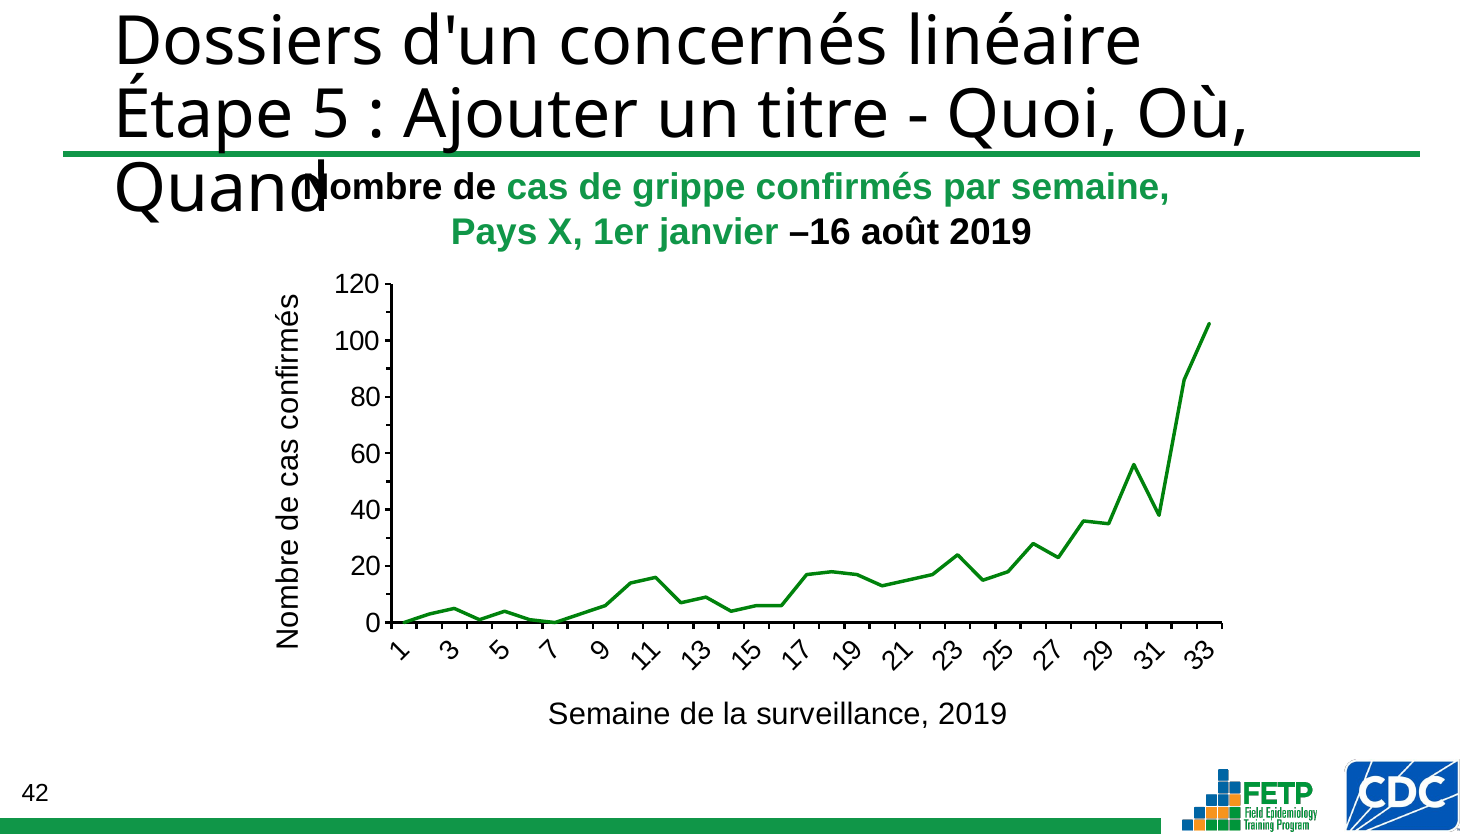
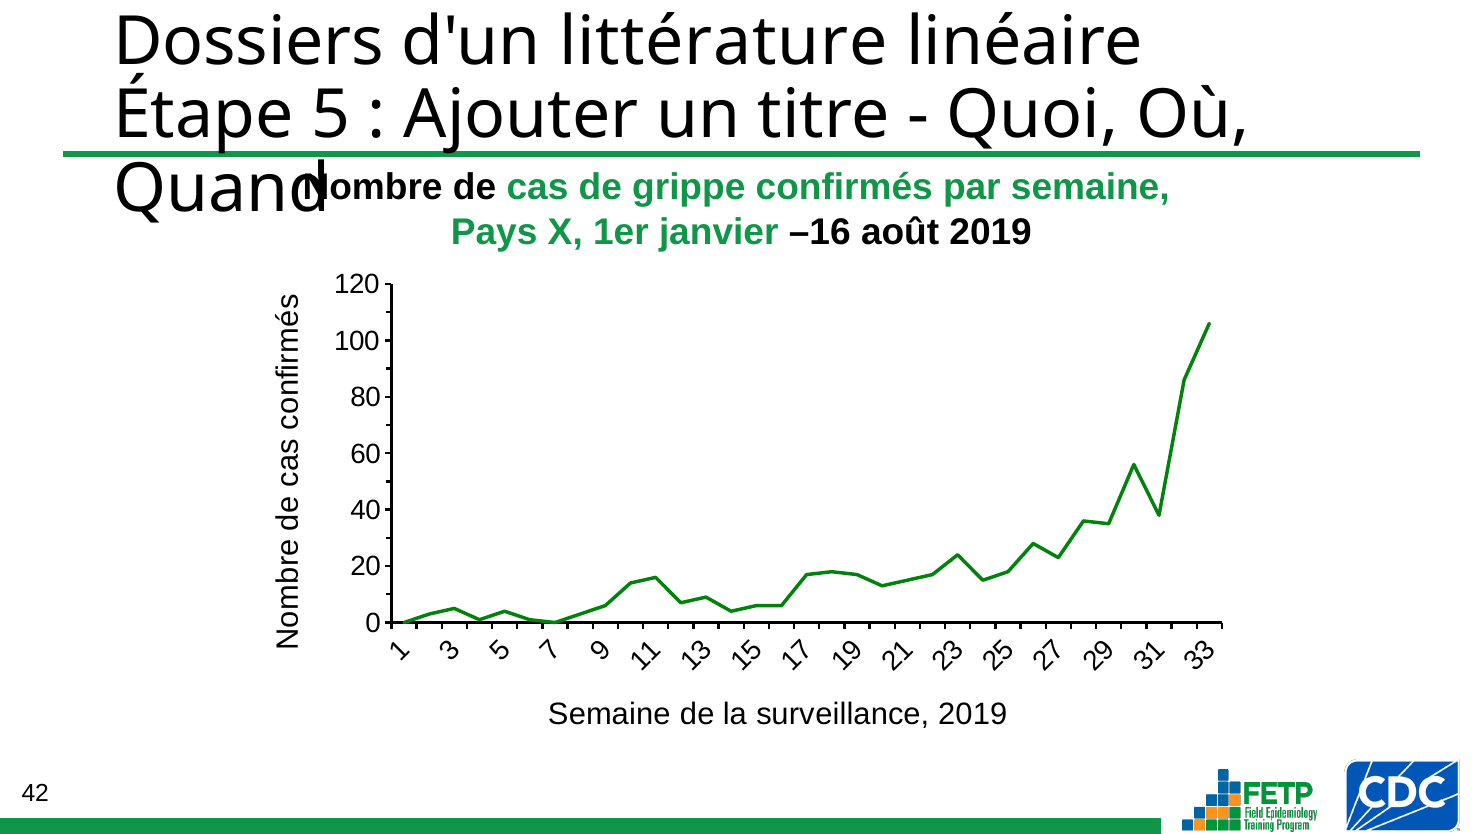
concernés: concernés -> littérature (723, 42)
